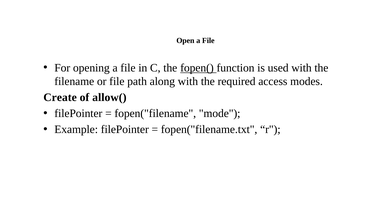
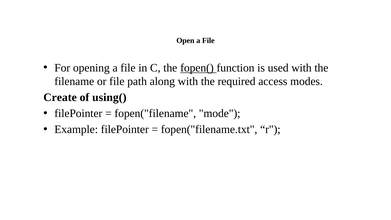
allow(: allow( -> using( (109, 97)
